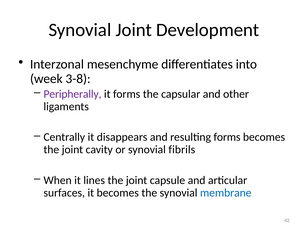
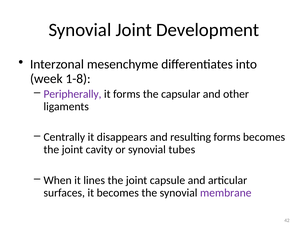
3-8: 3-8 -> 1-8 (78, 79)
fibrils: fibrils -> tubes (182, 150)
membrane colour: blue -> purple (226, 193)
